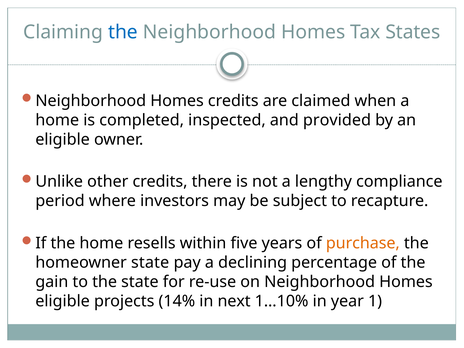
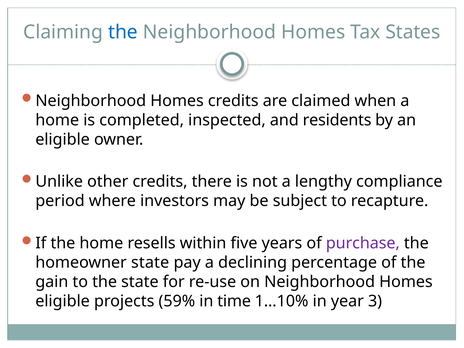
provided: provided -> residents (337, 120)
purchase colour: orange -> purple (363, 243)
14%: 14% -> 59% (177, 301)
next: next -> time (234, 301)
1: 1 -> 3 (375, 301)
